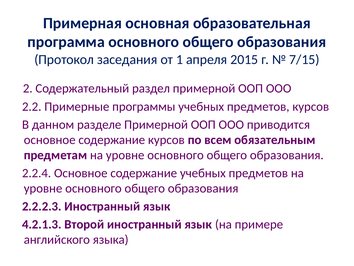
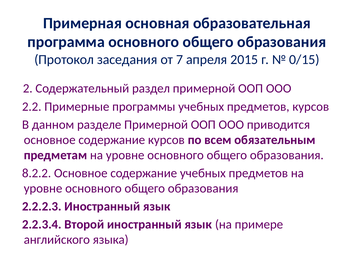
1: 1 -> 7 (180, 59)
7/15: 7/15 -> 0/15 (304, 59)
2.2.4: 2.2.4 -> 8.2.2 (37, 173)
4.2.1.3: 4.2.1.3 -> 2.2.3.4 (42, 224)
